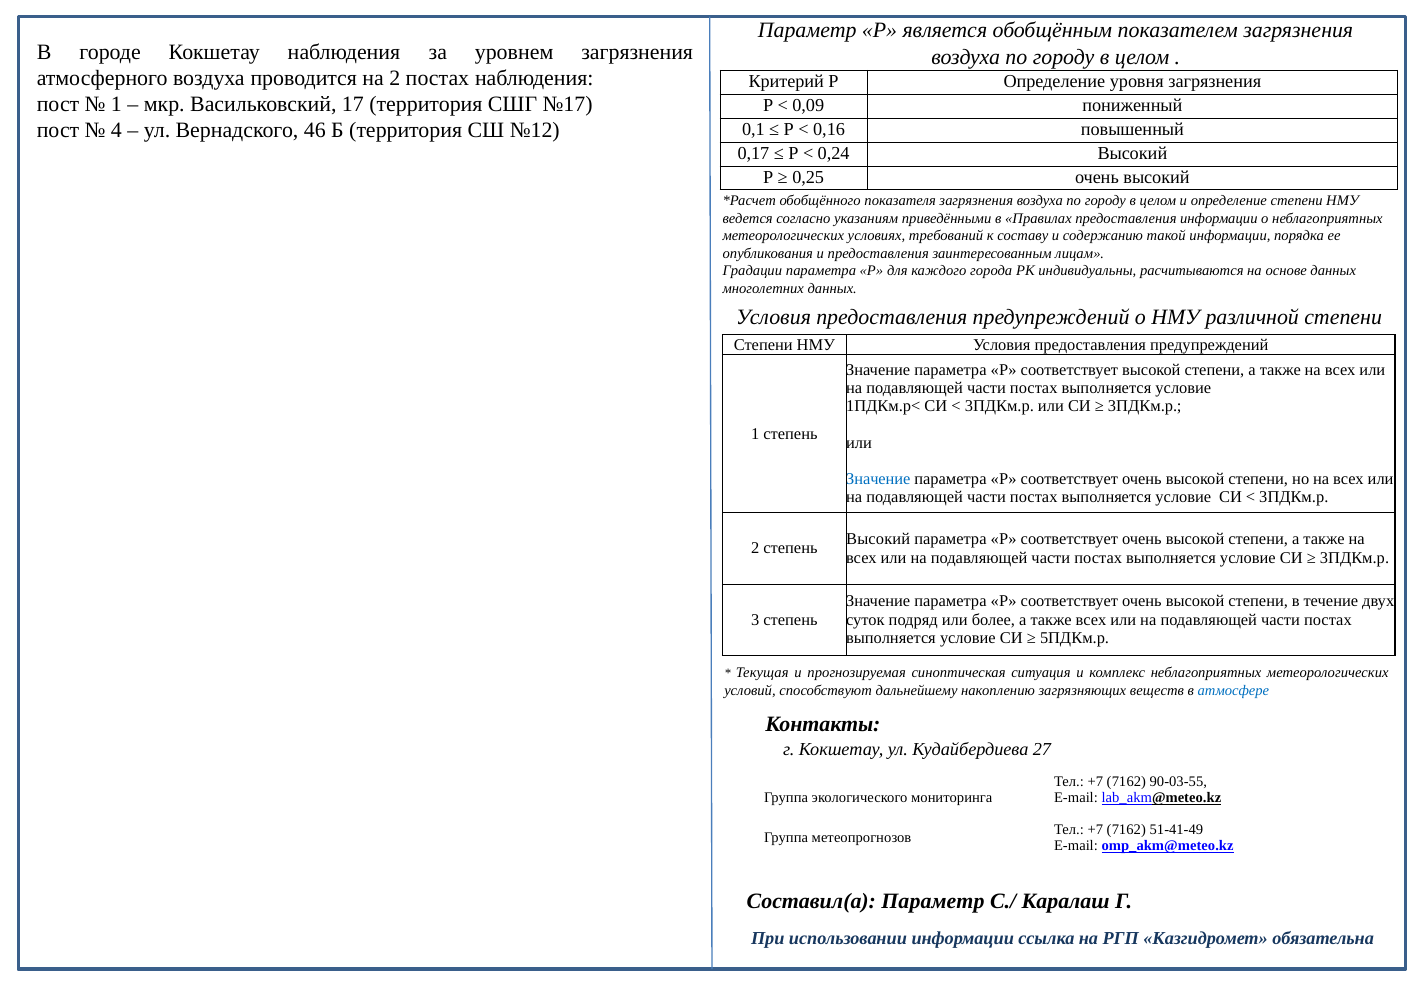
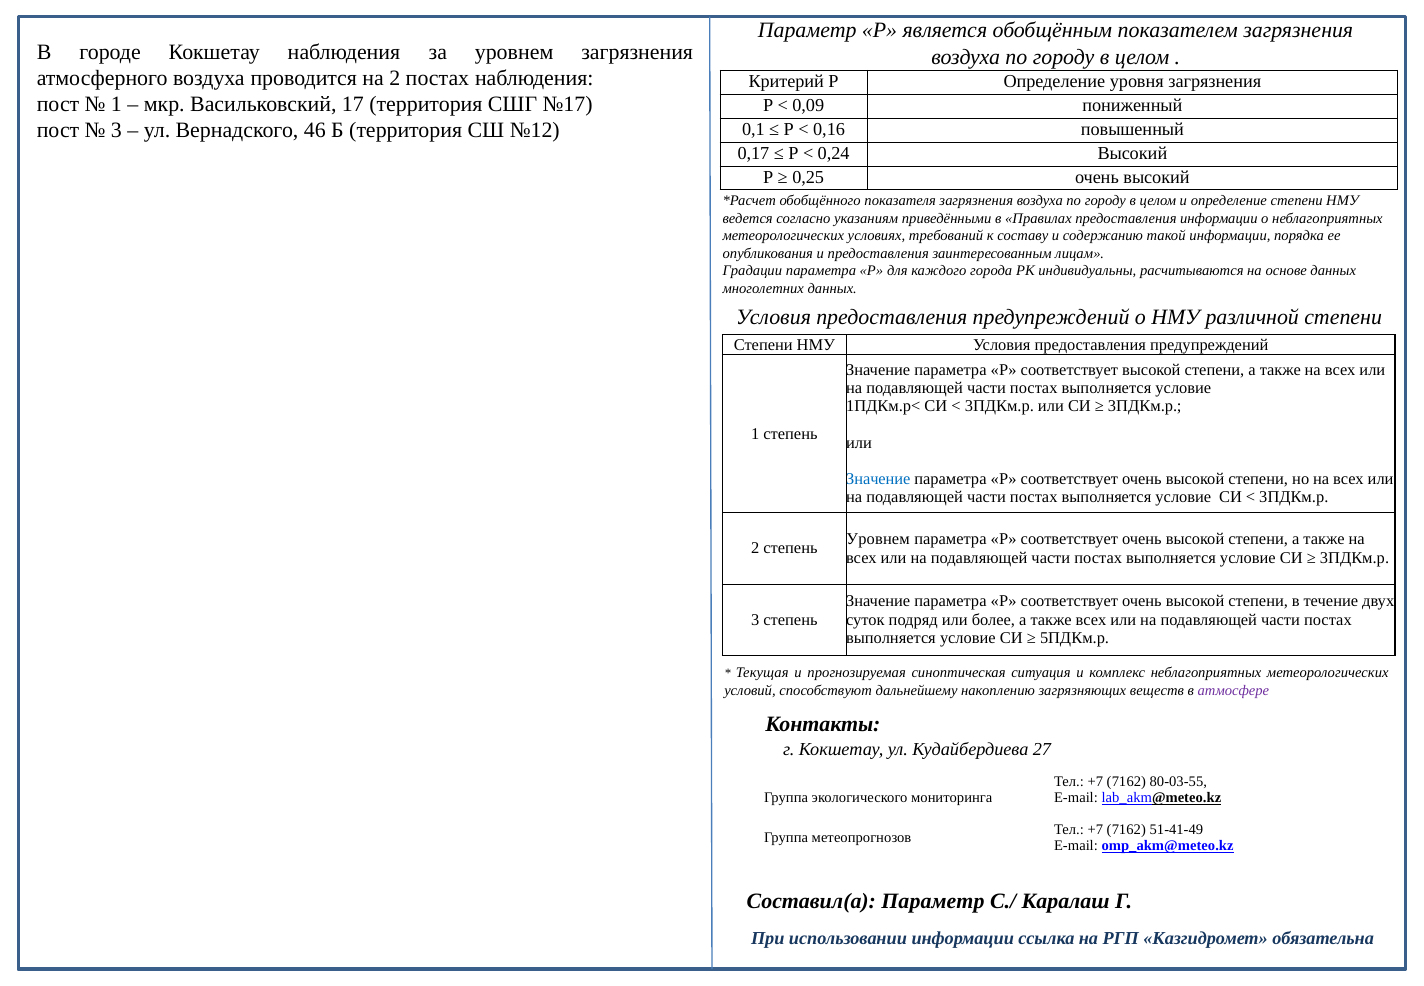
4: 4 -> 3 (116, 131)
Высокий: Высокий -> Уровнем (878, 539)
атмосфере colour: blue -> purple (1233, 690)
90-03-55: 90-03-55 -> 80-03-55 (1178, 781)
